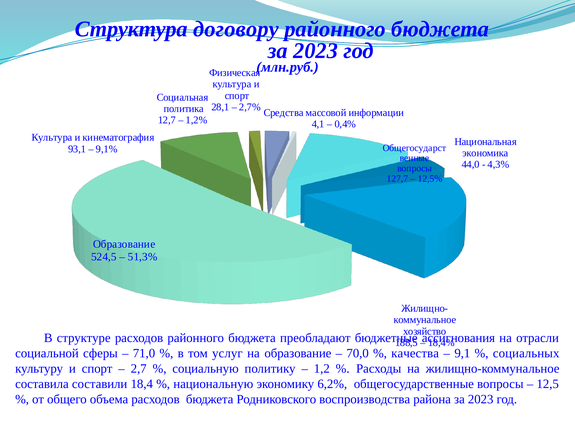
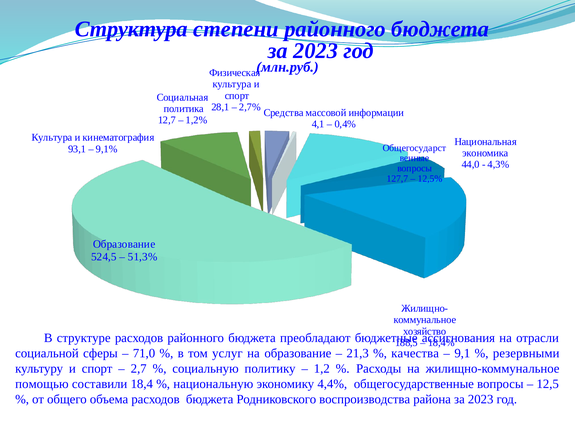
договору: договору -> степени (236, 29)
70,0: 70,0 -> 21,3 (358, 353)
социальных: социальных -> резервными (526, 353)
составила: составила -> помощью (42, 383)
6,2%: 6,2% -> 4,4% (332, 383)
